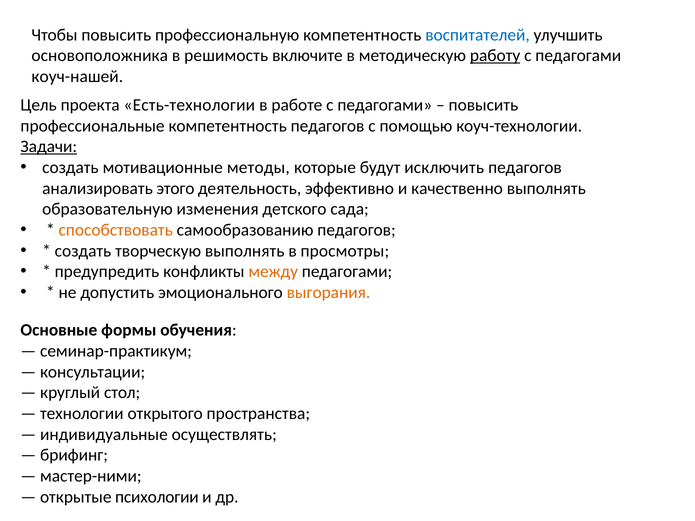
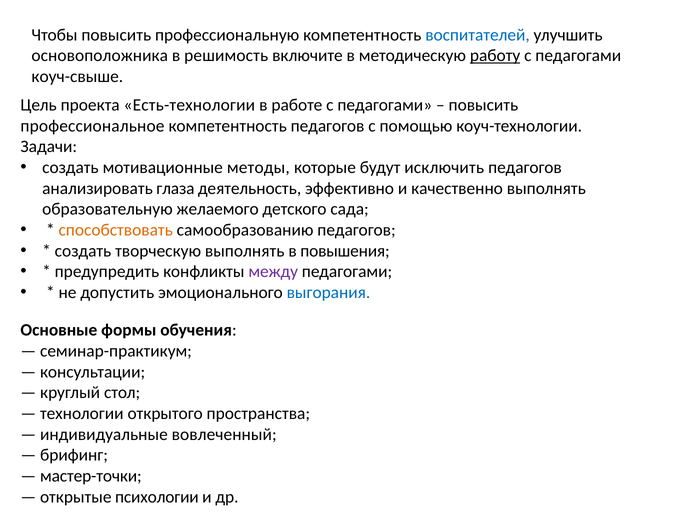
коуч-нашей: коуч-нашей -> коуч-свыше (77, 77)
профессиональные: профессиональные -> профессиональное (92, 126)
Задачи underline: present -> none (49, 147)
этого: этого -> глаза (175, 188)
изменения: изменения -> желаемого (218, 209)
просмотры: просмотры -> повышения (345, 251)
между colour: orange -> purple (273, 272)
выгорания colour: orange -> blue (328, 293)
осуществлять: осуществлять -> вовлеченный (224, 435)
мастер-ними: мастер-ними -> мастер-точки (91, 476)
